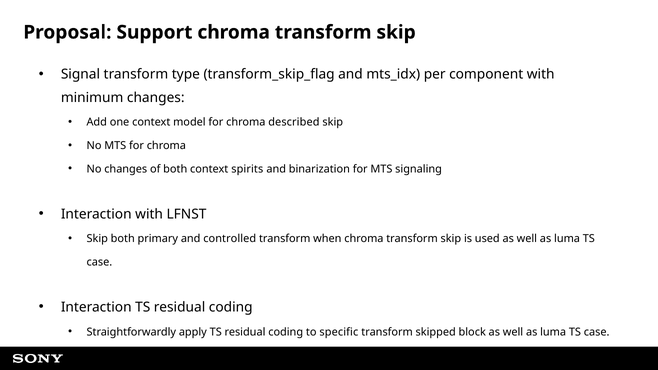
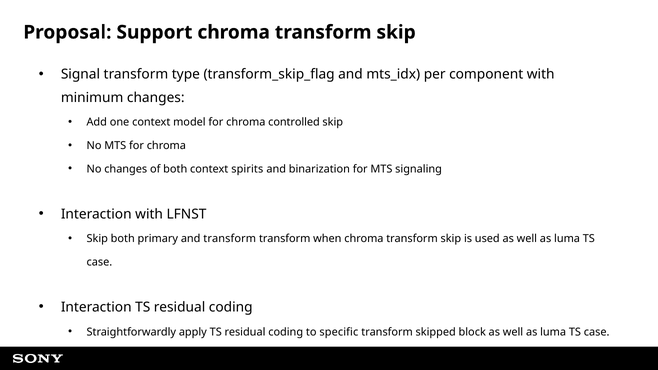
described: described -> controlled (294, 122)
and controlled: controlled -> transform (230, 239)
